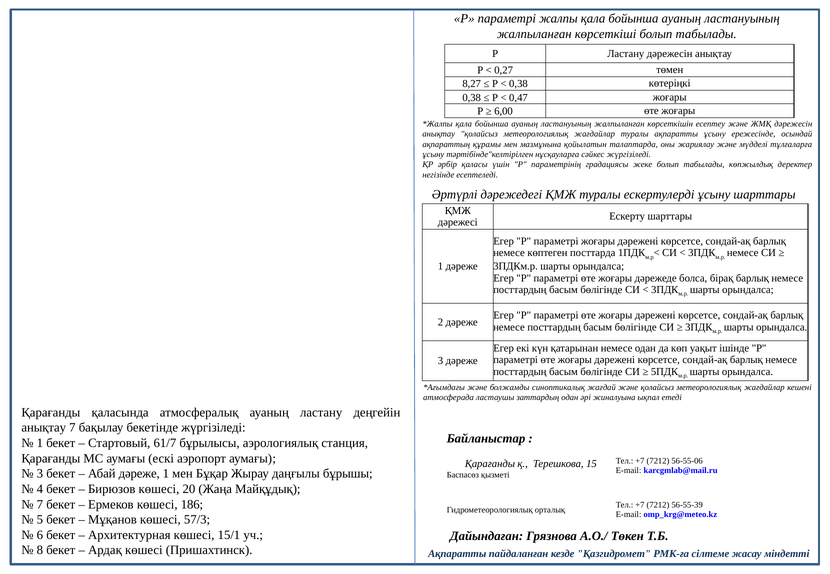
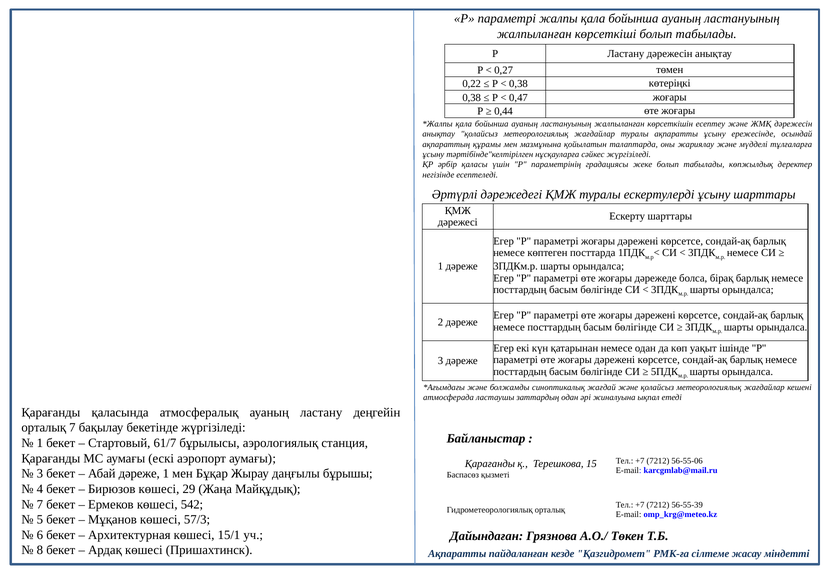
8,27: 8,27 -> 0,22 (472, 84)
6,00: 6,00 -> 0,44 (504, 111)
анықтау: анықтау -> орталық (44, 428)
20: 20 -> 29 (189, 490)
186: 186 -> 542 (192, 505)
